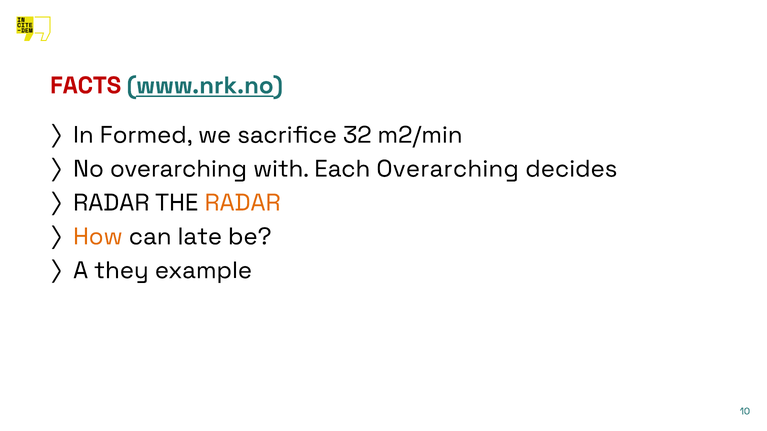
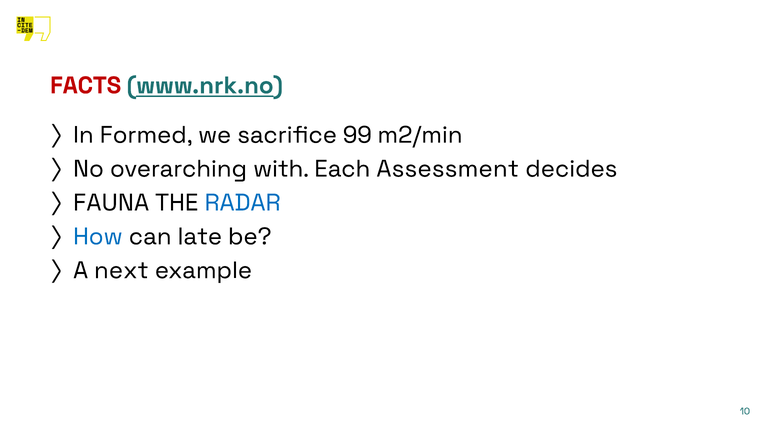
32: 32 -> 99 (357, 135)
Each Overarching: Overarching -> Assessment (448, 169)
RADAR: RADAR -> FAUNA (111, 203)
RADAR colour: orange -> blue (243, 203)
How colour: orange -> blue (98, 237)
they: they -> next (121, 270)
